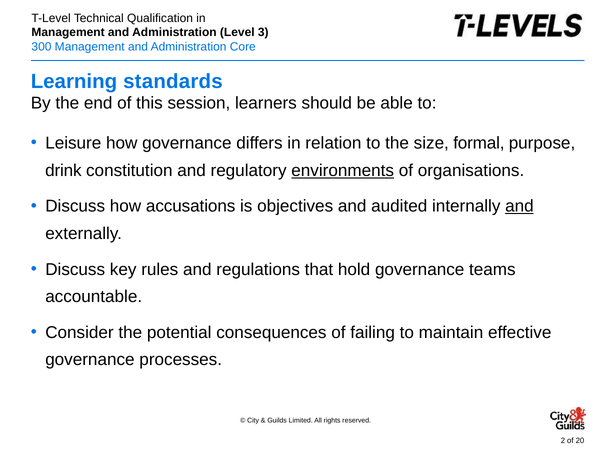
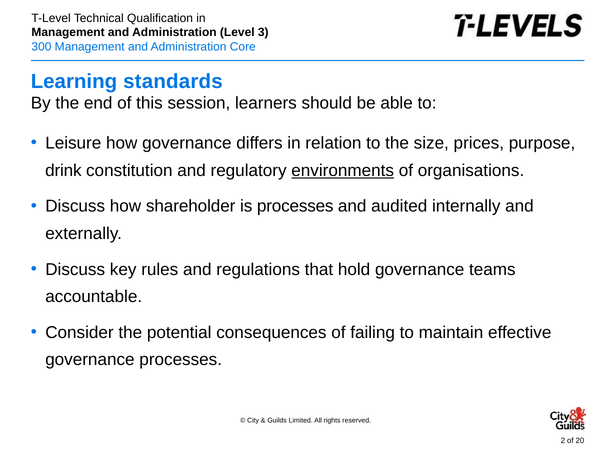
formal: formal -> prices (479, 143)
accusations: accusations -> shareholder (191, 206)
is objectives: objectives -> processes (295, 206)
and underline: present -> none (519, 206)
